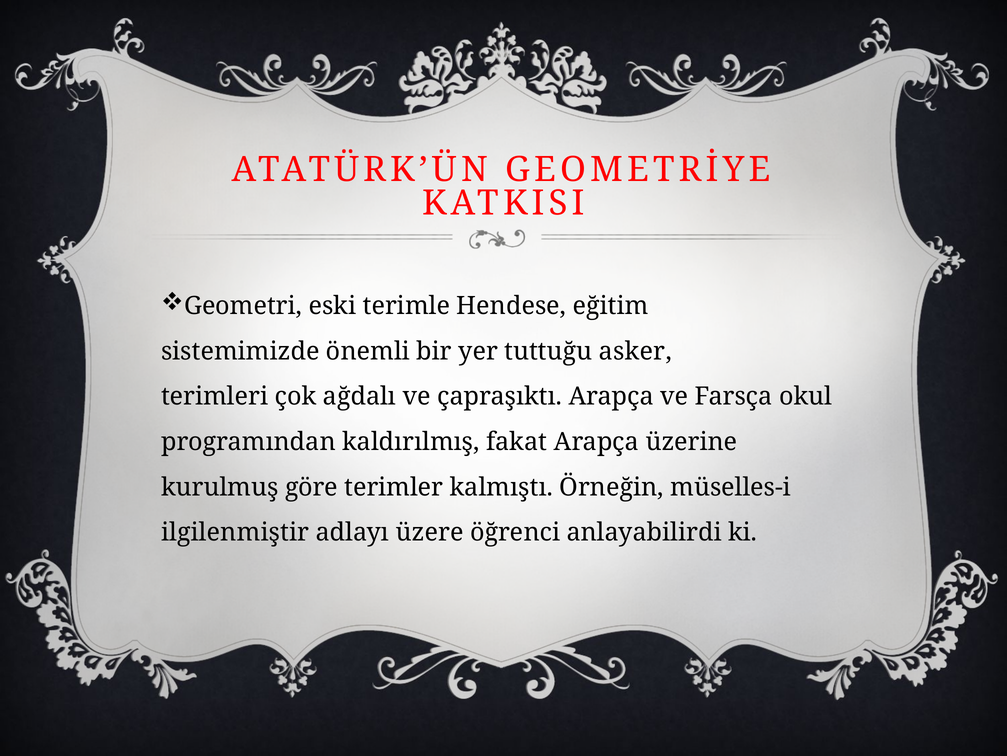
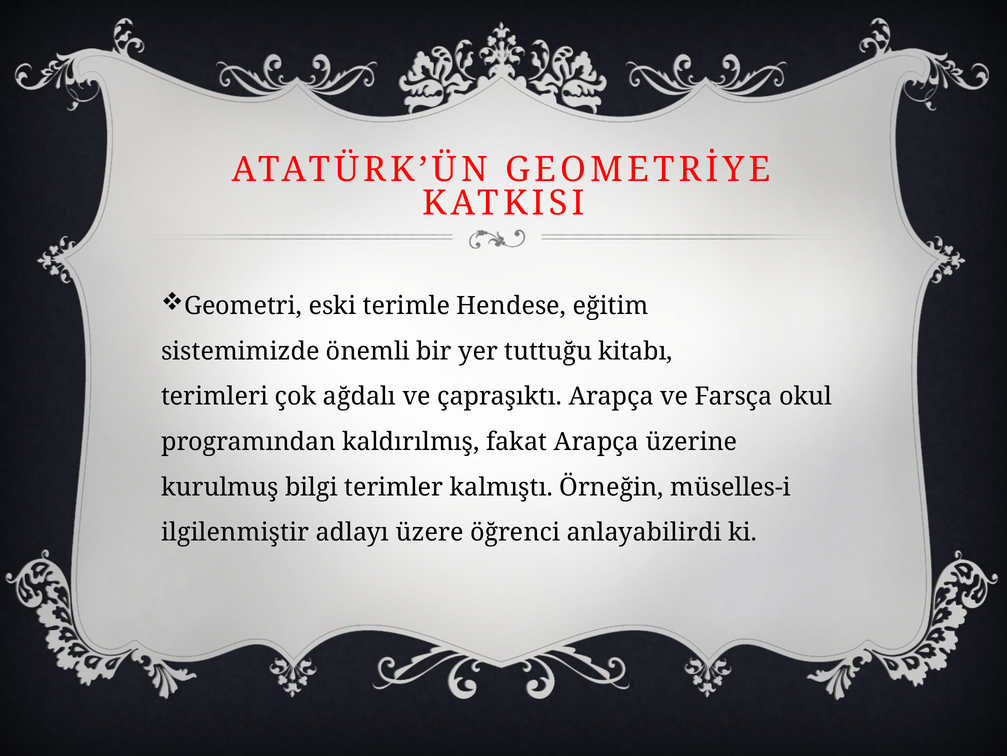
asker: asker -> kitabı (636, 351)
göre: göre -> bilgi (311, 487)
